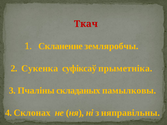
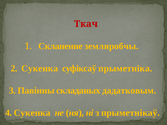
Пчаліны: Пчаліны -> Павінны (36, 91)
памылковы: памылковы -> дадатковым (129, 91)
4 Склонах: Склонах -> Сукенка (32, 113)
няправільны: няправільны -> прыметнікаў (130, 113)
